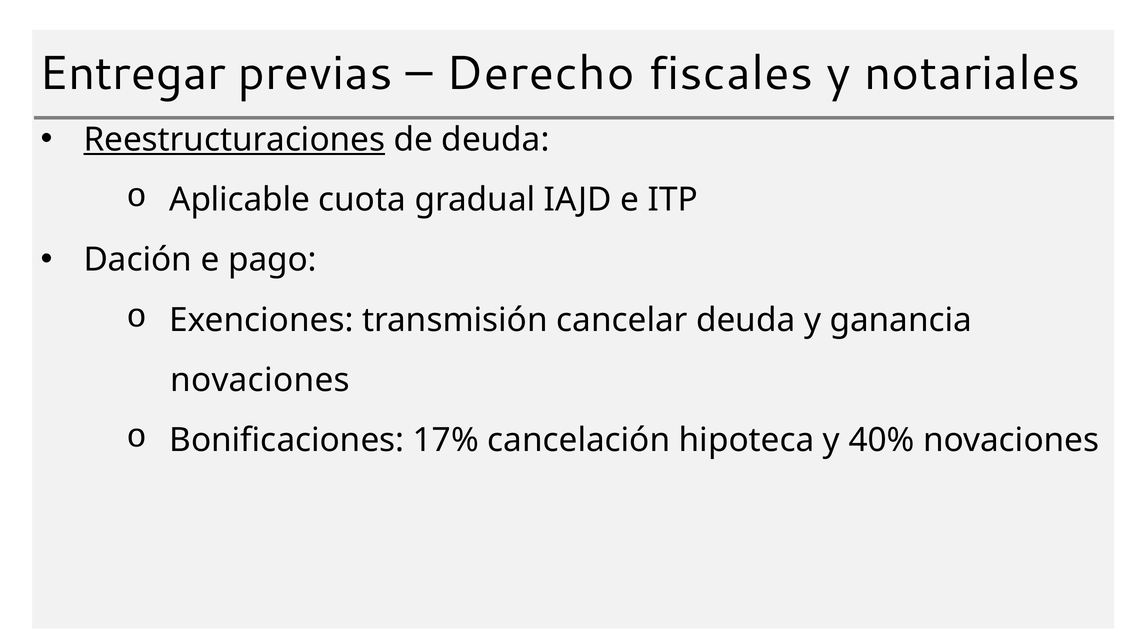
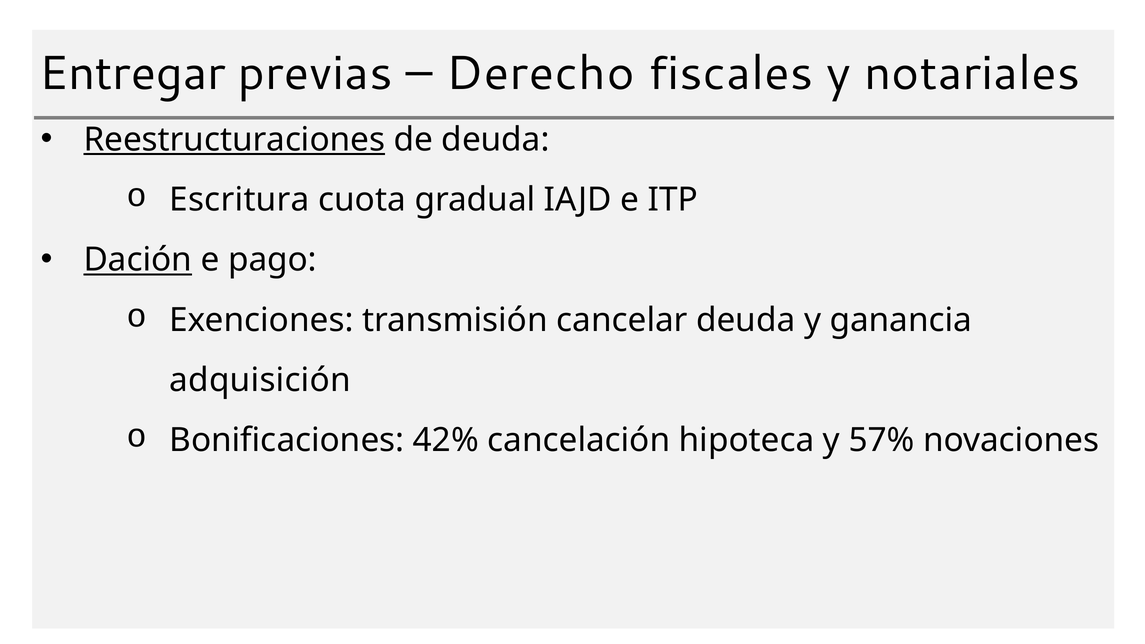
Aplicable: Aplicable -> Escritura (239, 200)
Dación underline: none -> present (138, 260)
novaciones: novaciones -> adquisición (260, 380)
17%: 17% -> 42% (446, 440)
40%: 40% -> 57% (882, 440)
